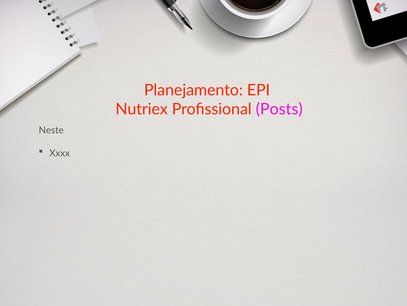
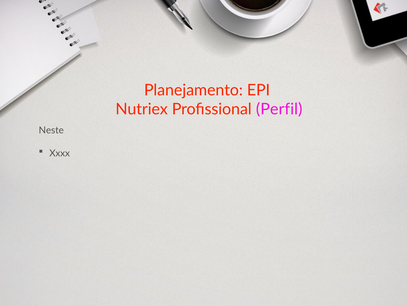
Posts: Posts -> Perfil (279, 109)
